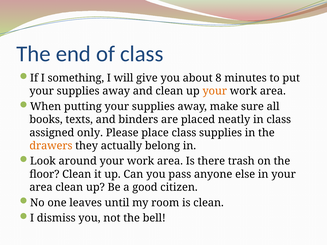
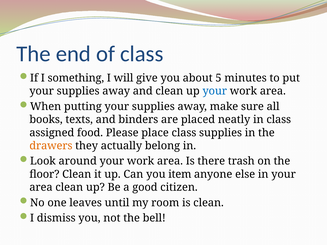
8: 8 -> 5 (218, 78)
your colour: orange -> blue (215, 91)
only: only -> food (90, 133)
pass: pass -> item (180, 174)
